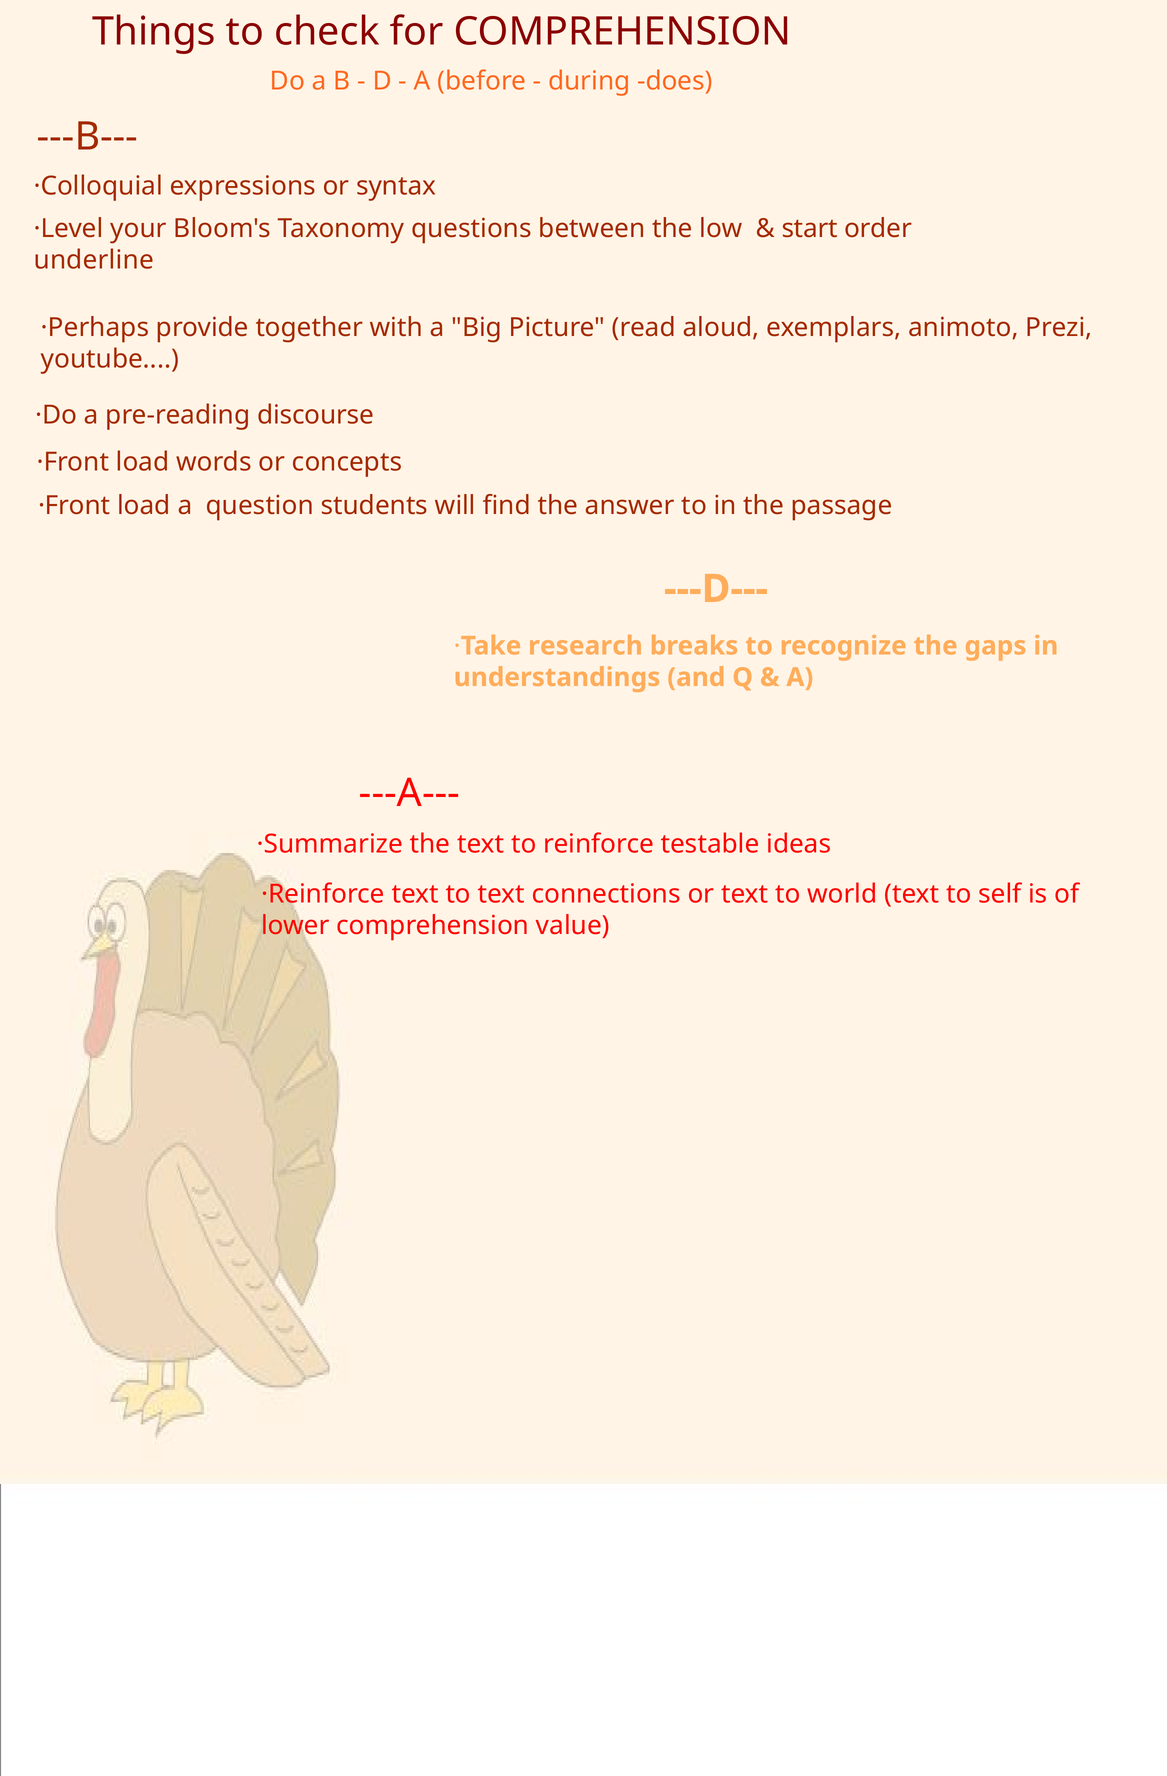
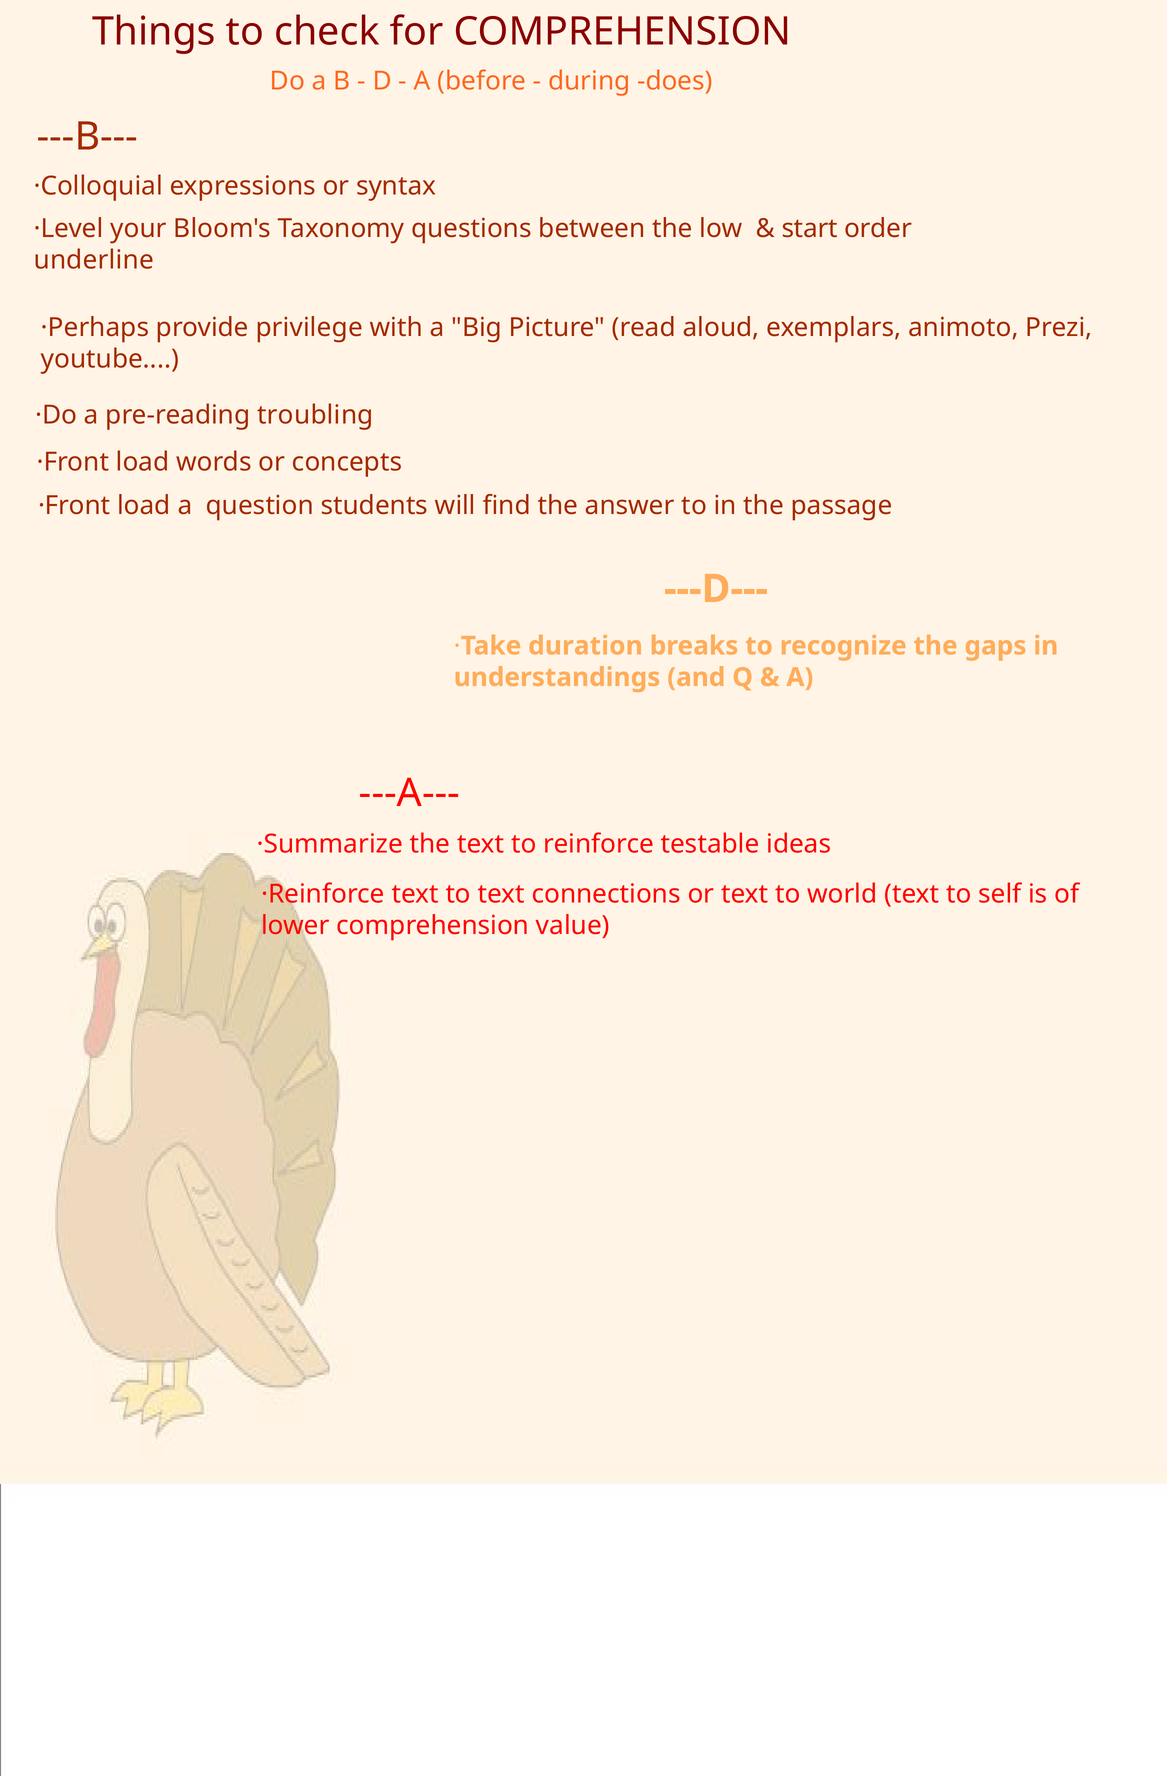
together: together -> privilege (309, 328)
discourse: discourse -> troubling (315, 415)
research: research -> duration (585, 646)
